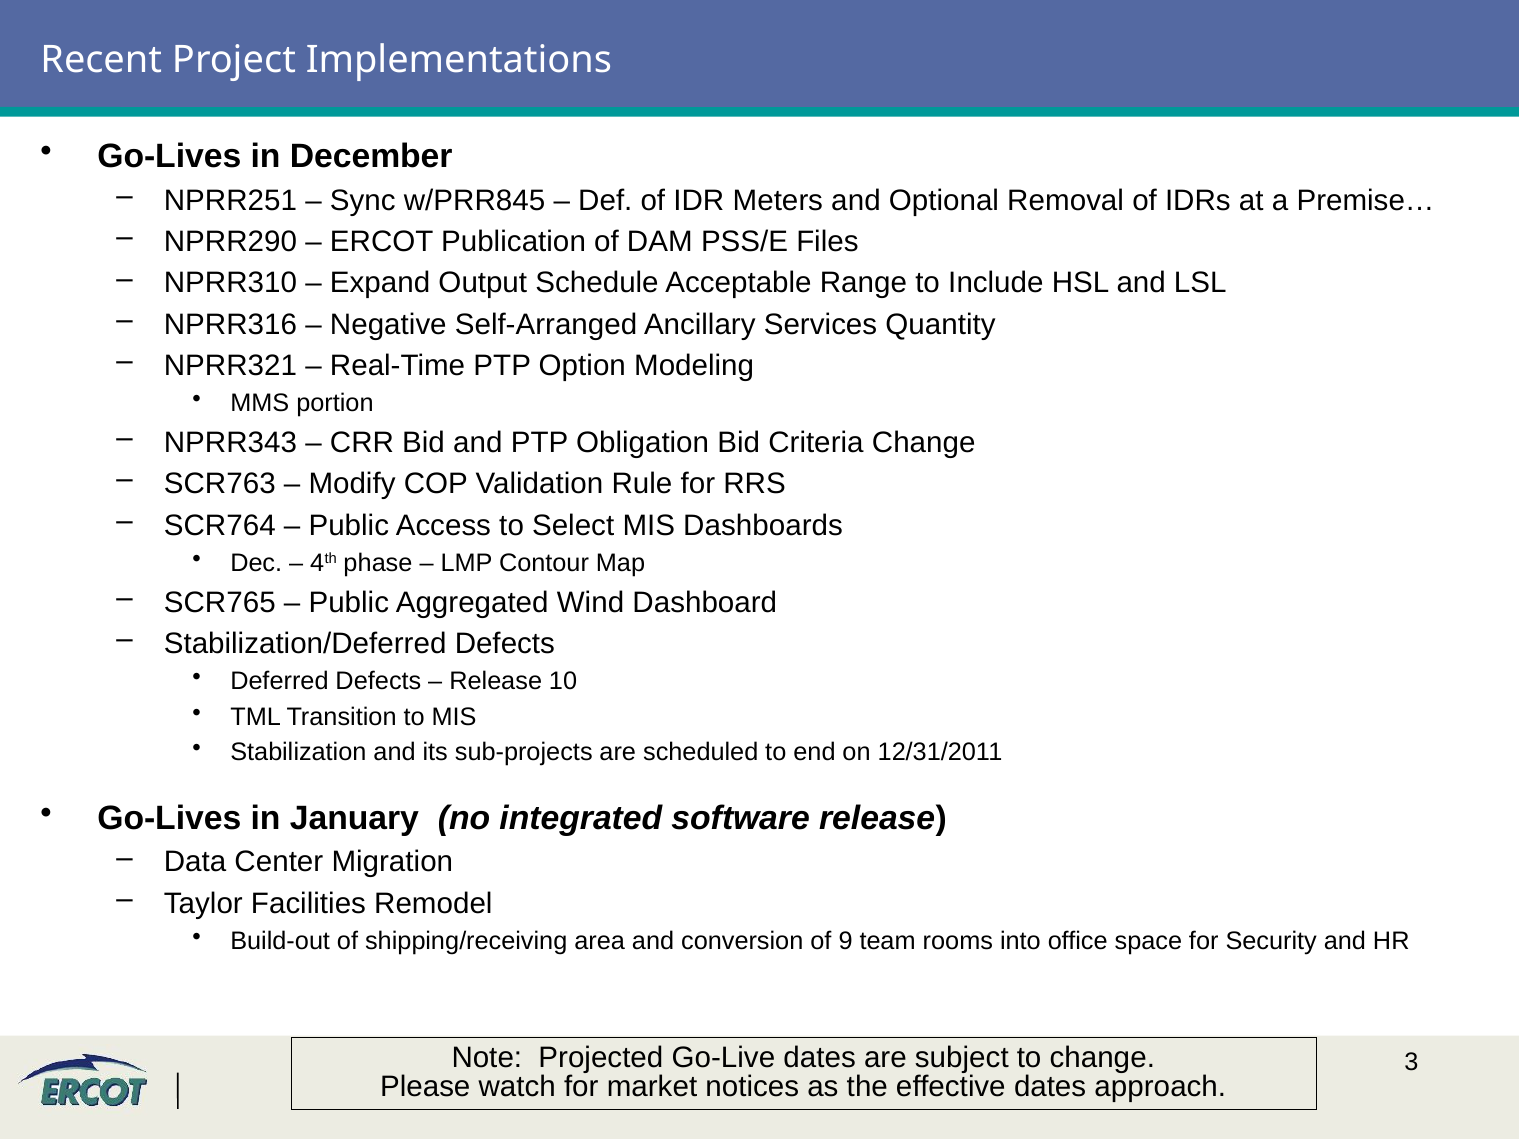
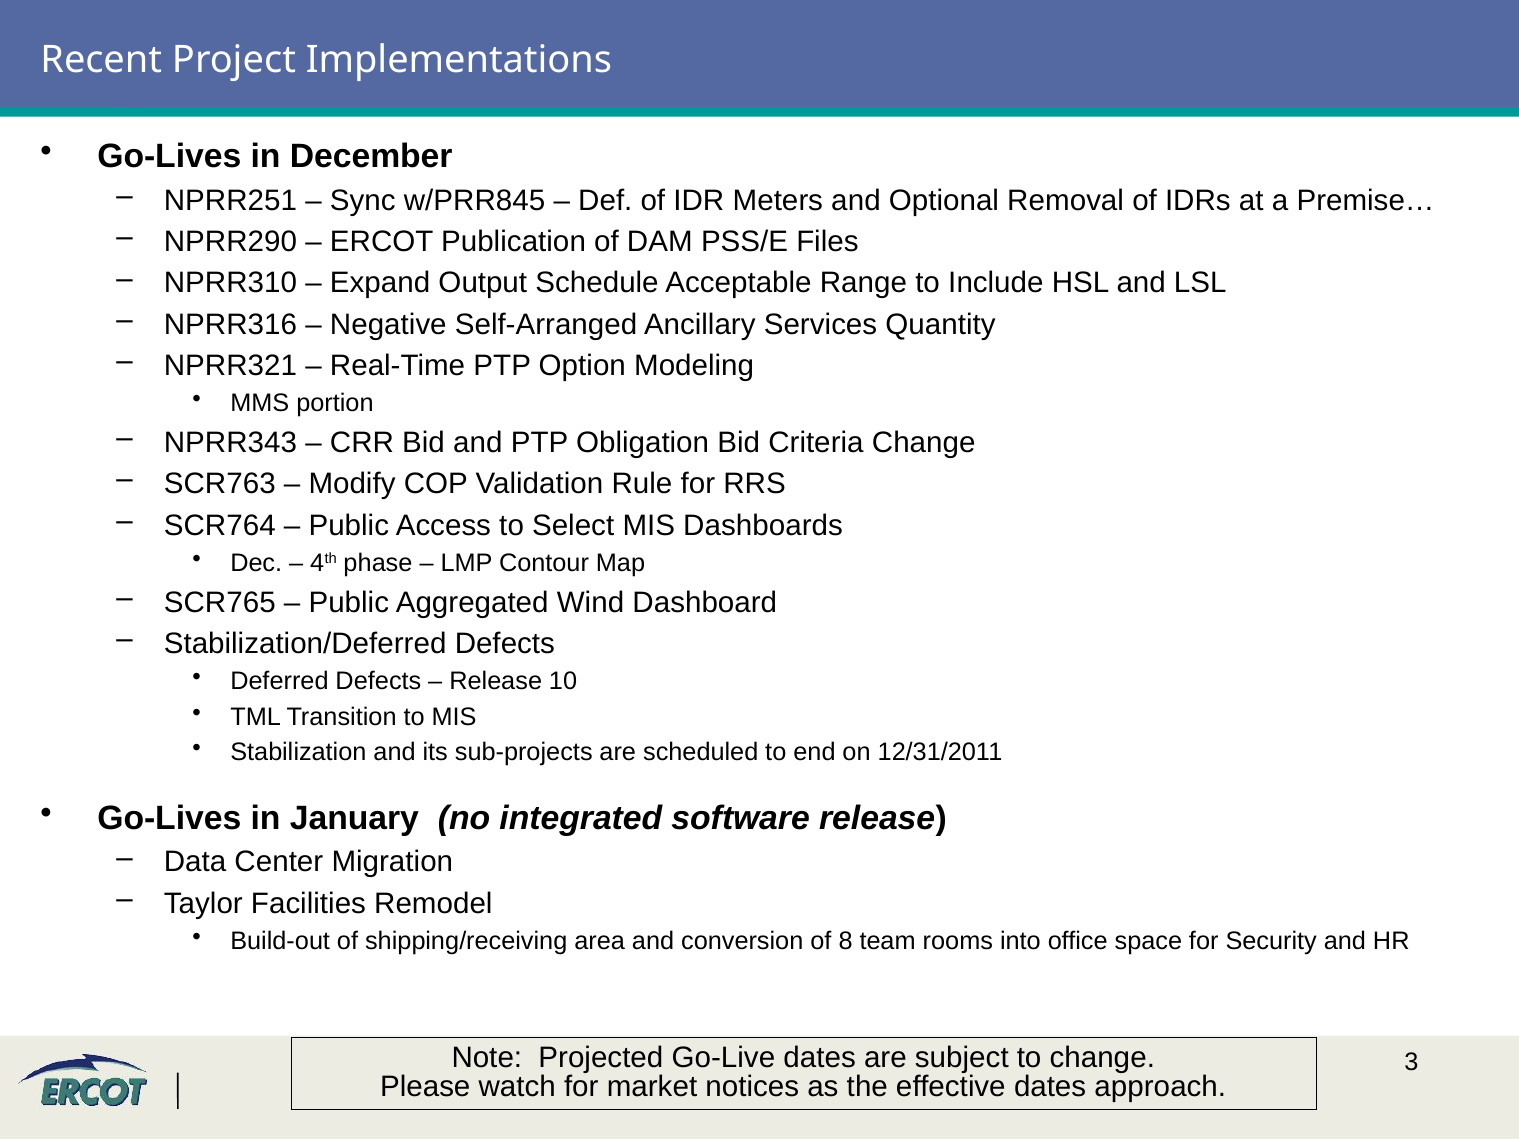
9: 9 -> 8 (846, 941)
